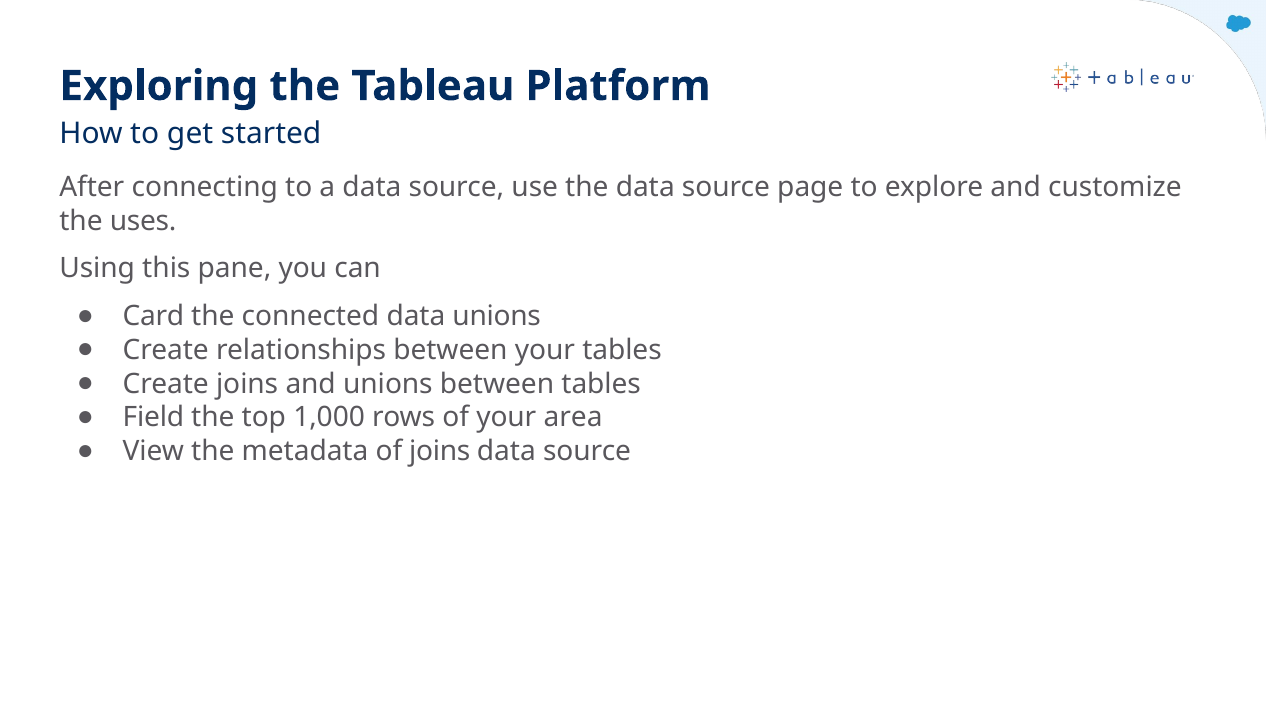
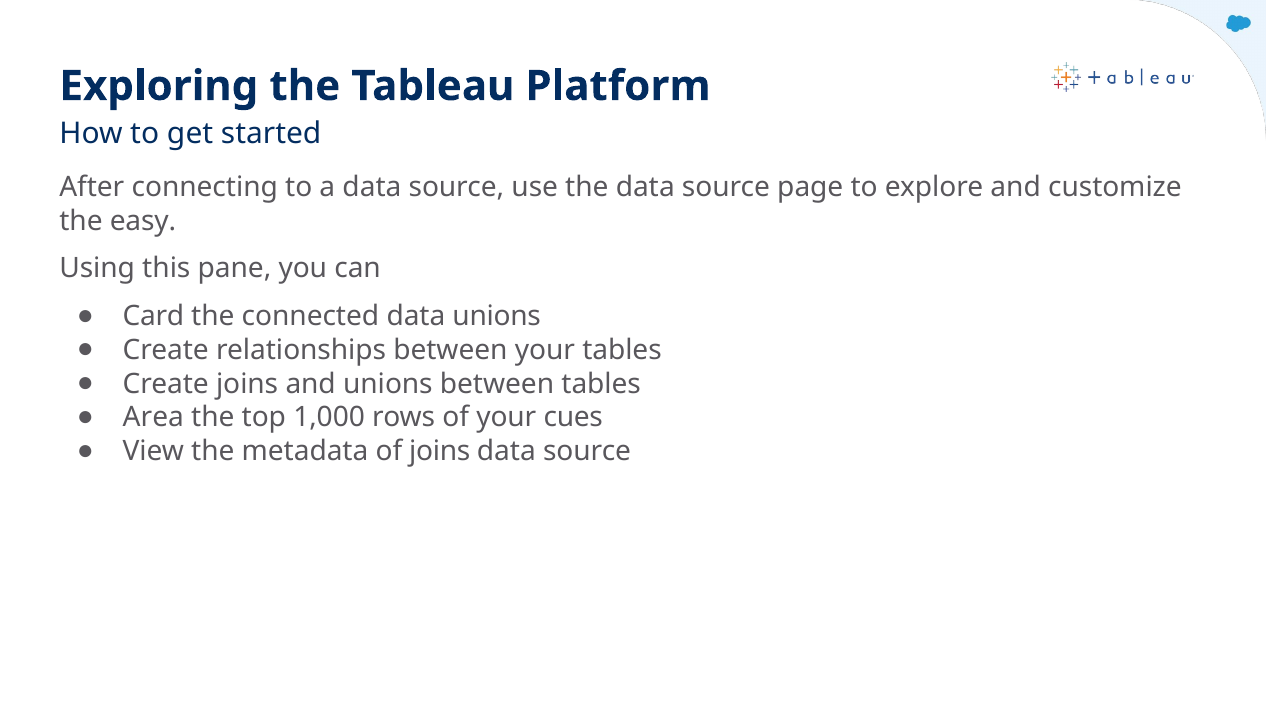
uses: uses -> easy (143, 221)
Field: Field -> Area (153, 418)
area: area -> cues (573, 418)
